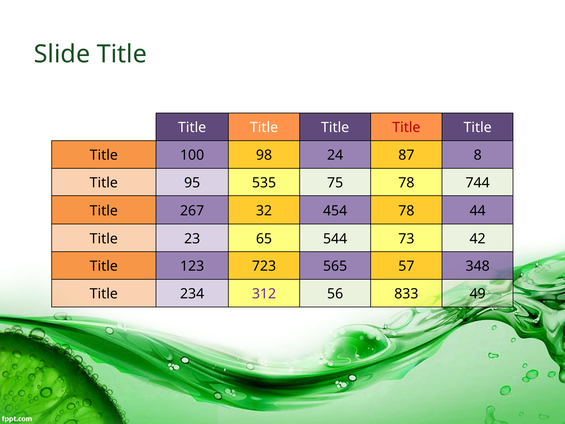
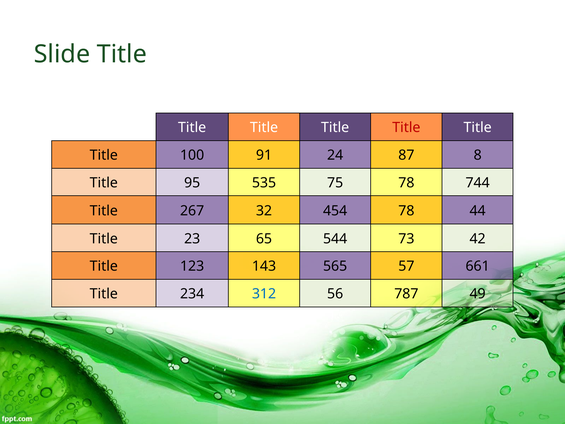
98: 98 -> 91 (264, 155)
723: 723 -> 143 (264, 266)
348: 348 -> 661 (478, 266)
312 colour: purple -> blue (264, 294)
833: 833 -> 787 (406, 294)
